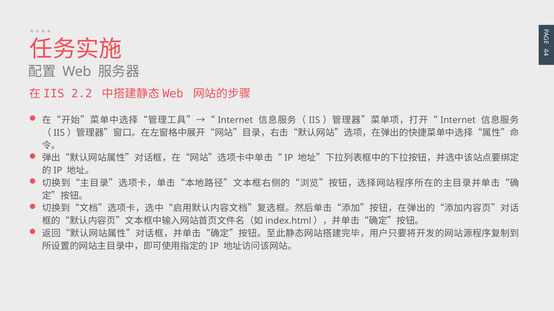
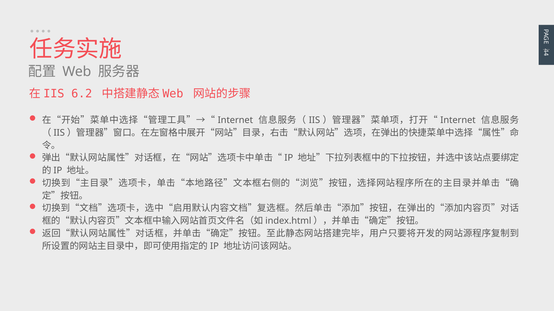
2.2: 2.2 -> 6.2 (82, 94)
